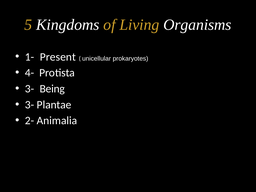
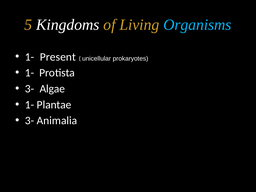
Organisms colour: white -> light blue (197, 25)
4-: 4- -> 1- (30, 73)
Being: Being -> Algae (52, 89)
3-: 3- -> 1- (30, 105)
2-: 2- -> 3- (30, 121)
